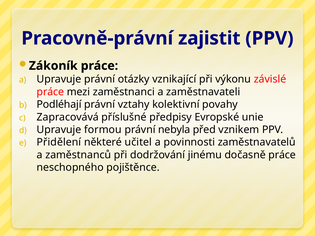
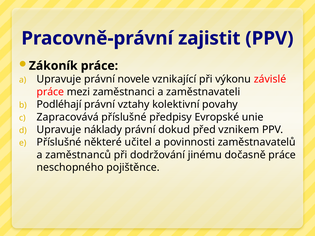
otázky: otázky -> novele (134, 79)
formou: formou -> náklady (103, 130)
nebyla: nebyla -> dokud (174, 130)
Přidělení: Přidělení -> Příslušné (59, 142)
